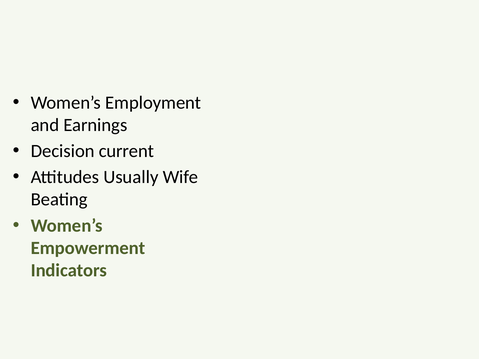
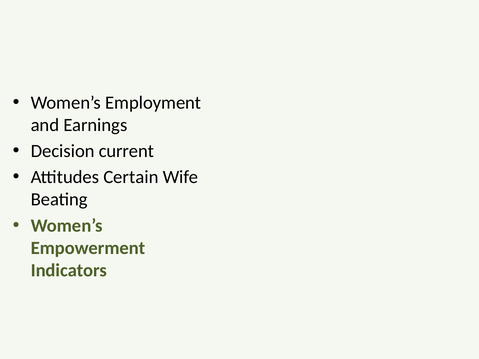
Usually: Usually -> Certain (131, 177)
